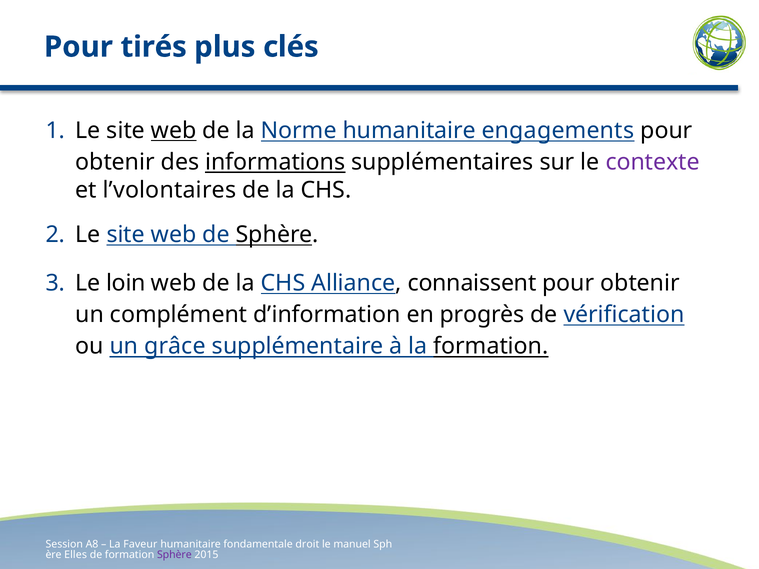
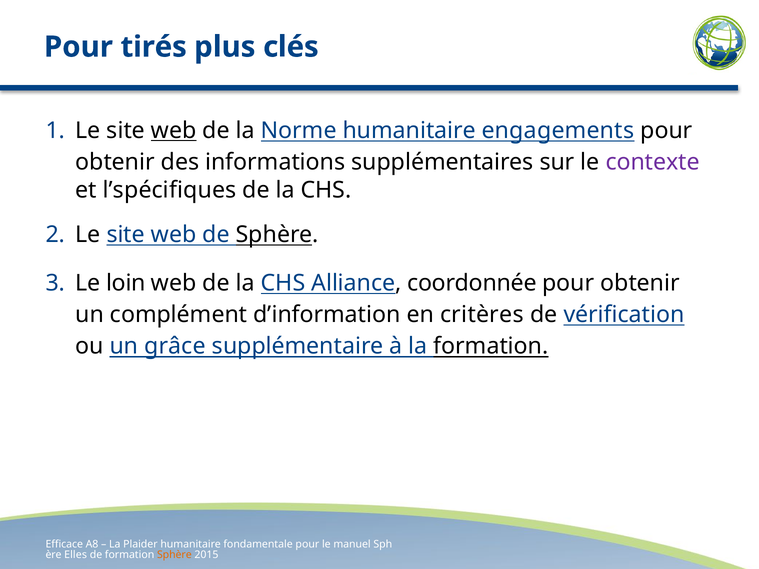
informations underline: present -> none (275, 162)
l’volontaires: l’volontaires -> l’spécifiques (170, 190)
connaissent: connaissent -> coordonnée (472, 283)
progrès: progrès -> critères (482, 315)
Session: Session -> Efficace (64, 545)
Faveur: Faveur -> Plaider (140, 545)
fondamentale droit: droit -> pour (307, 545)
Sphère colour: purple -> orange (174, 555)
